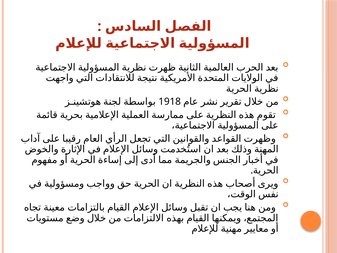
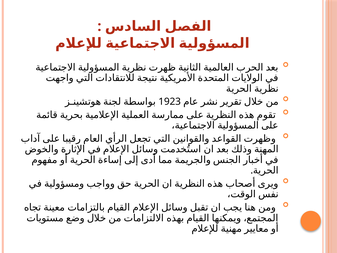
1918: 1918 -> 1923 (170, 102)
